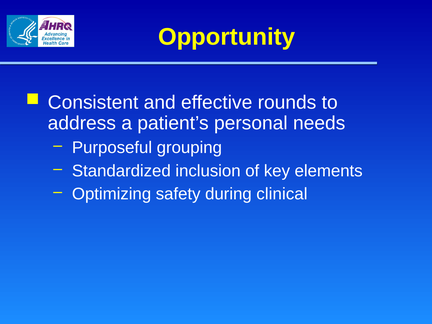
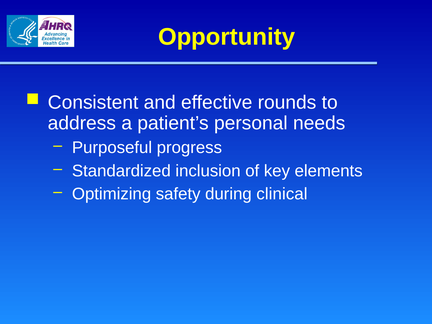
grouping: grouping -> progress (189, 148)
